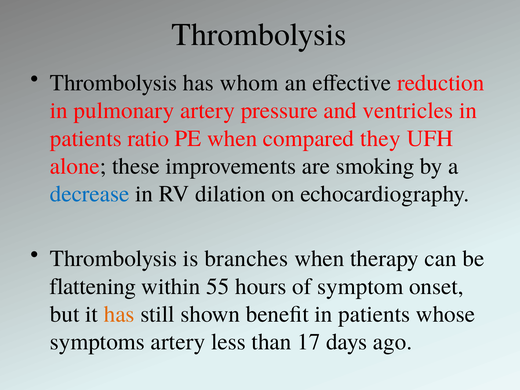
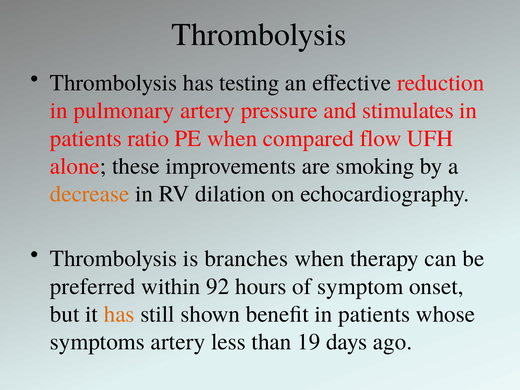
whom: whom -> testing (249, 83)
ventricles: ventricles -> stimulates (408, 111)
they: they -> flow (381, 138)
decrease colour: blue -> orange (90, 194)
flattening: flattening -> preferred (93, 286)
55: 55 -> 92 (218, 286)
17: 17 -> 19 (309, 342)
